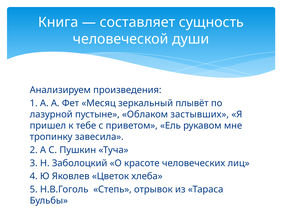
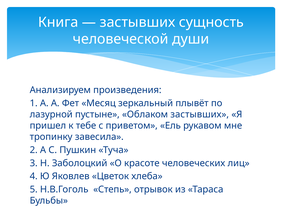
составляет: составляет -> застывших (137, 22)
